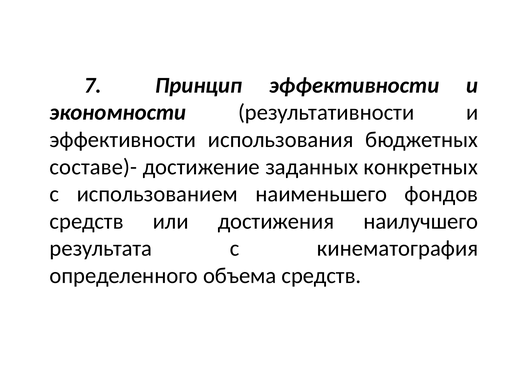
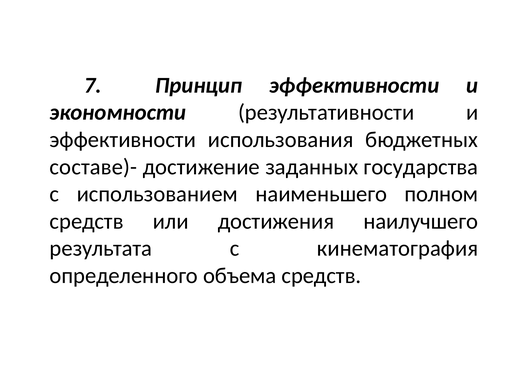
конкретных: конкретных -> государства (421, 167)
фондов: фондов -> полном (441, 194)
